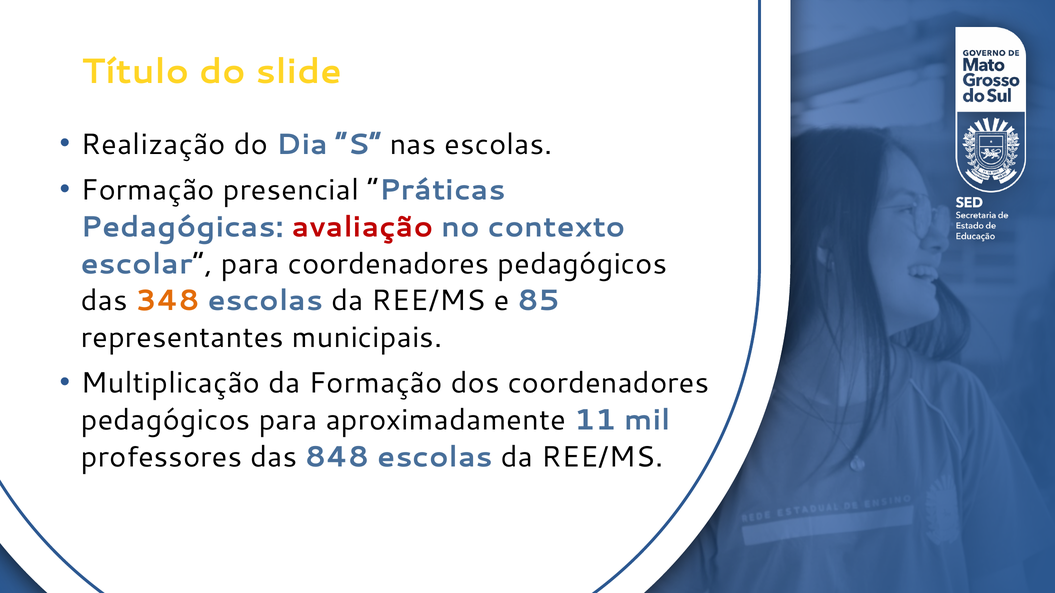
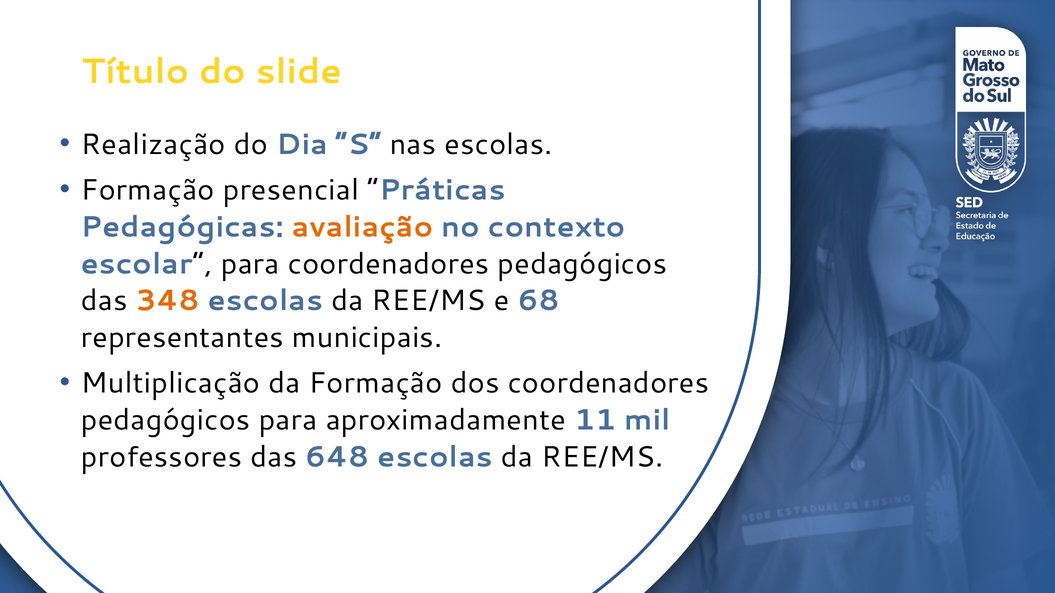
avaliação colour: red -> orange (362, 227)
85: 85 -> 68 (539, 301)
848: 848 -> 648 (337, 457)
